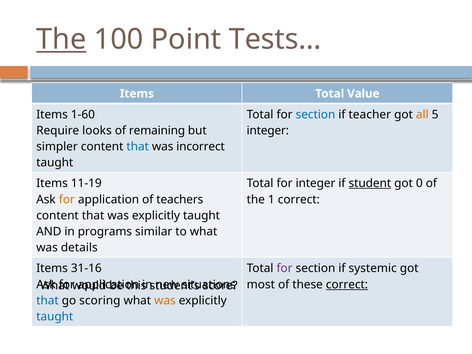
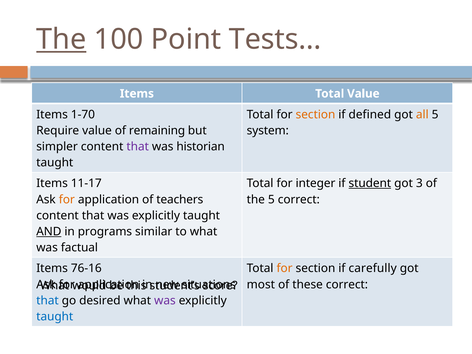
1-60: 1-60 -> 1-70 (83, 114)
section colour: blue -> orange (315, 114)
teacher: teacher -> defined (370, 114)
Require looks: looks -> value (97, 130)
integer: integer -> system (268, 130)
that colour: blue -> purple (138, 147)
incorrect: incorrect -> historian (201, 147)
11-19: 11-19 -> 11-17 (86, 183)
0: 0 -> 3 (419, 183)
the 1: 1 -> 5 (271, 199)
AND underline: none -> present (49, 232)
details: details -> factual (79, 248)
31-16: 31-16 -> 76-16 (86, 268)
for colour: purple -> orange (285, 268)
systemic: systemic -> carefully (373, 268)
correct underline: present -> none (347, 284)
scoring: scoring -> desired (100, 301)
was colour: orange -> purple (165, 301)
